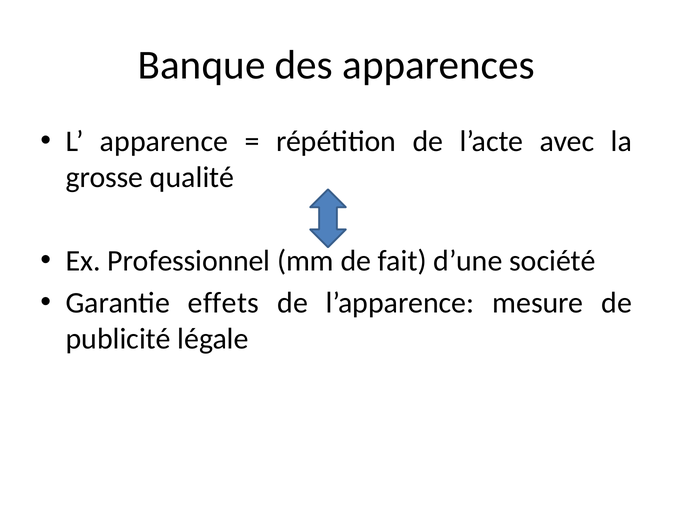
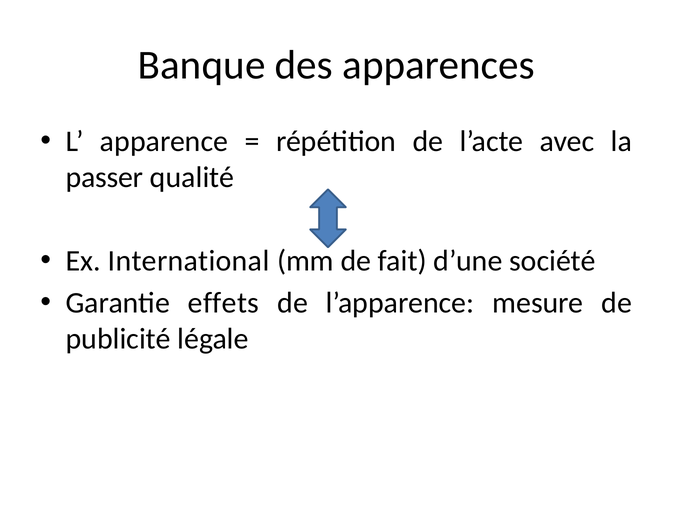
grosse: grosse -> passer (104, 177)
Professionnel: Professionnel -> International (189, 261)
